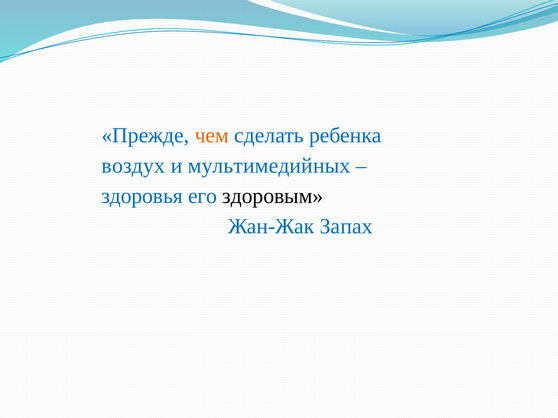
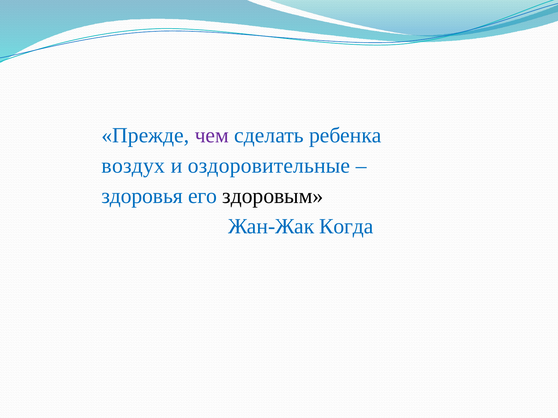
чем colour: orange -> purple (212, 135)
мультимедийных: мультимедийных -> оздоровительные (269, 166)
Запах: Запах -> Когда (346, 227)
